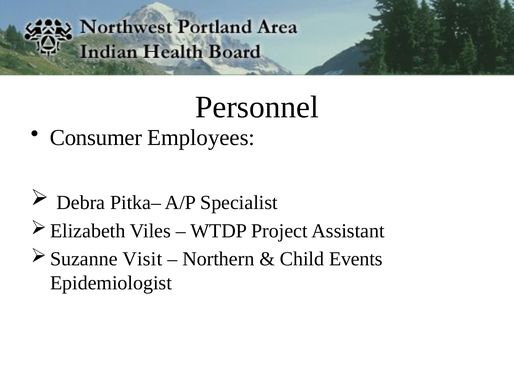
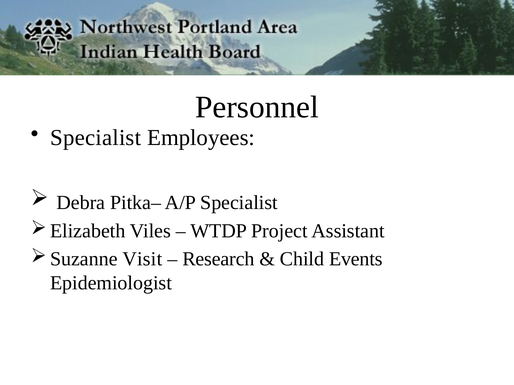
Consumer: Consumer -> Specialist (96, 138)
Northern: Northern -> Research (218, 259)
